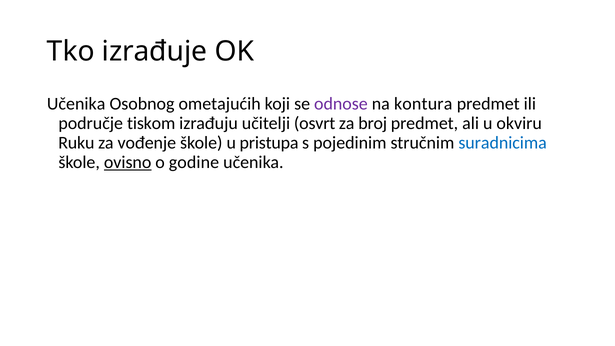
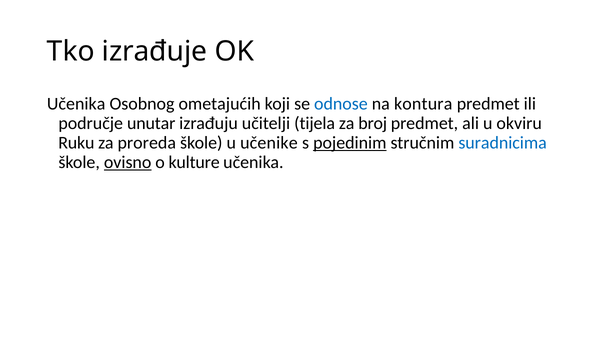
odnose colour: purple -> blue (341, 104)
tiskom: tiskom -> unutar (151, 123)
osvrt: osvrt -> tijela (315, 123)
vođenje: vođenje -> proreda (147, 143)
pristupa: pristupa -> učenike (269, 143)
pojedinim underline: none -> present (350, 143)
godine: godine -> kulture (194, 162)
